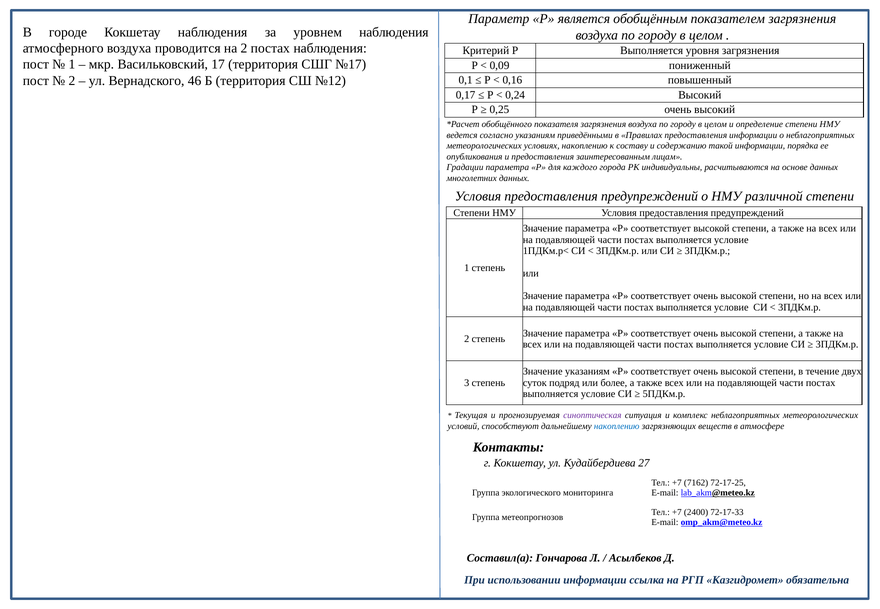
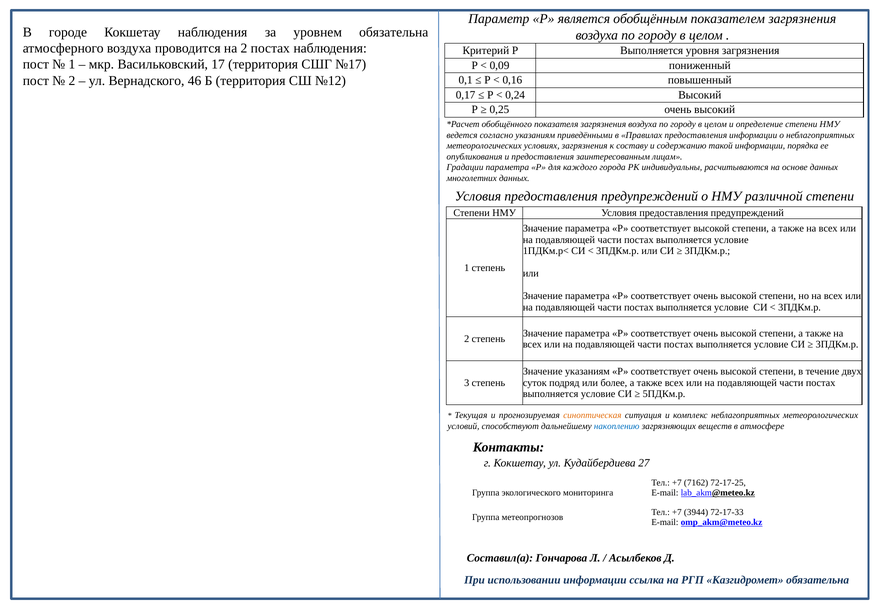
уровнем наблюдения: наблюдения -> обязательна (394, 32)
условиях накоплению: накоплению -> загрязнения (585, 146)
синоптическая colour: purple -> orange (592, 416)
2400: 2400 -> 3944 (696, 513)
